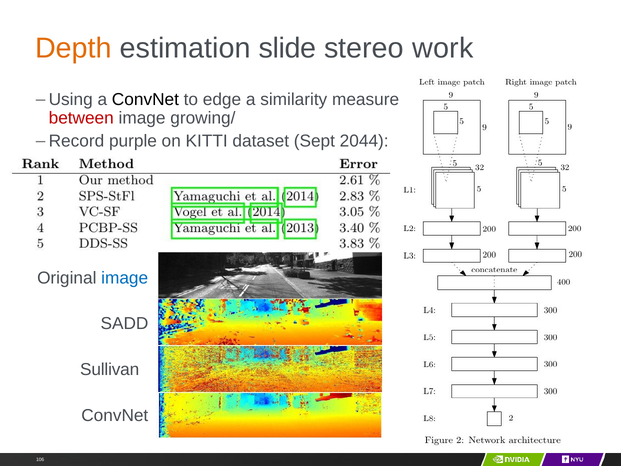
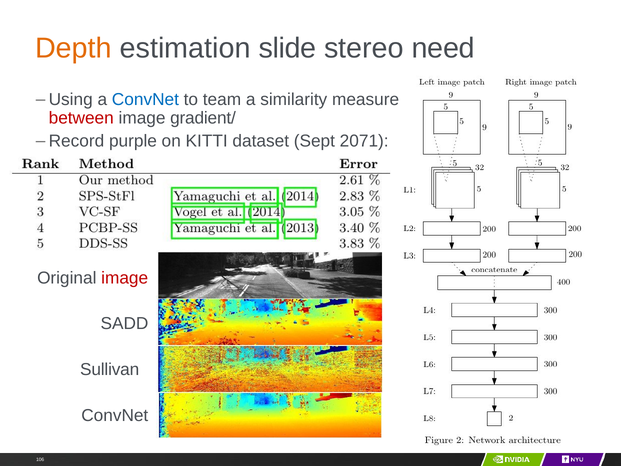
work: work -> need (443, 48)
ConvNet colour: black -> blue (145, 99)
edge: edge -> team (222, 99)
growing/: growing/ -> gradient/ (203, 118)
2044: 2044 -> 2071 (364, 141)
image colour: blue -> red (125, 278)
